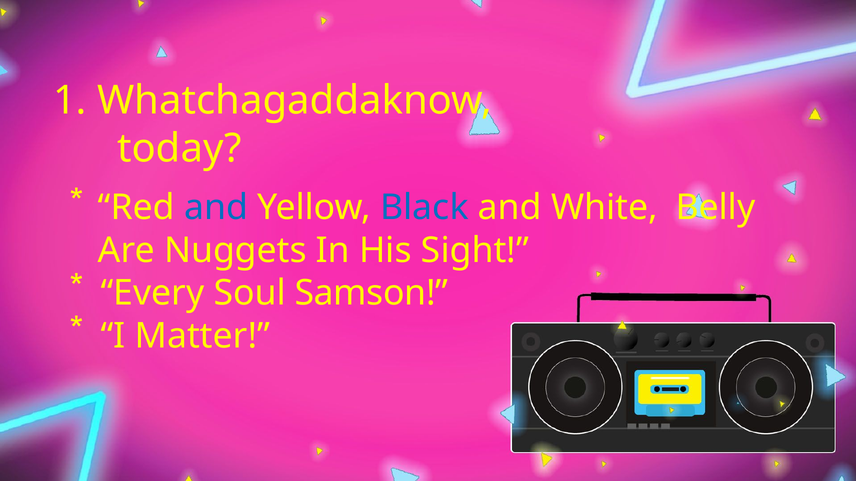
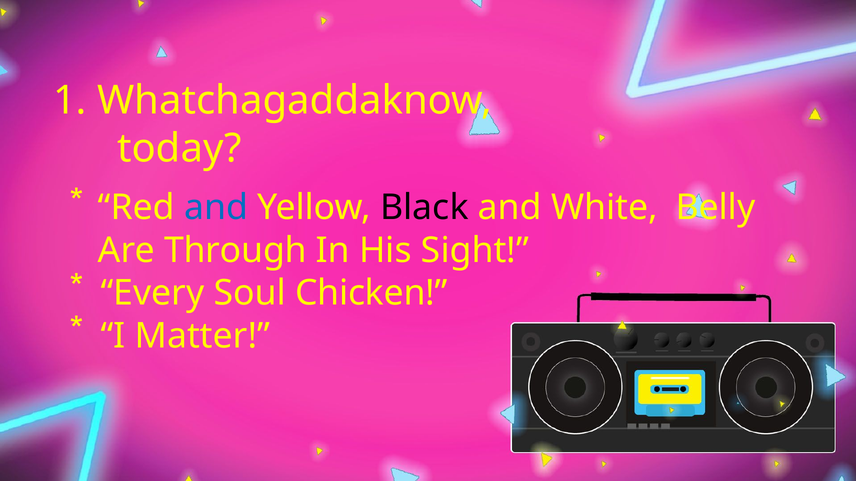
Black colour: blue -> black (424, 208)
Nuggets: Nuggets -> Through (235, 251)
Samson: Samson -> Chicken (371, 294)
